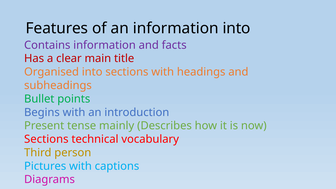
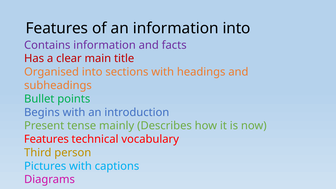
Sections: Sections -> Features (46, 139)
